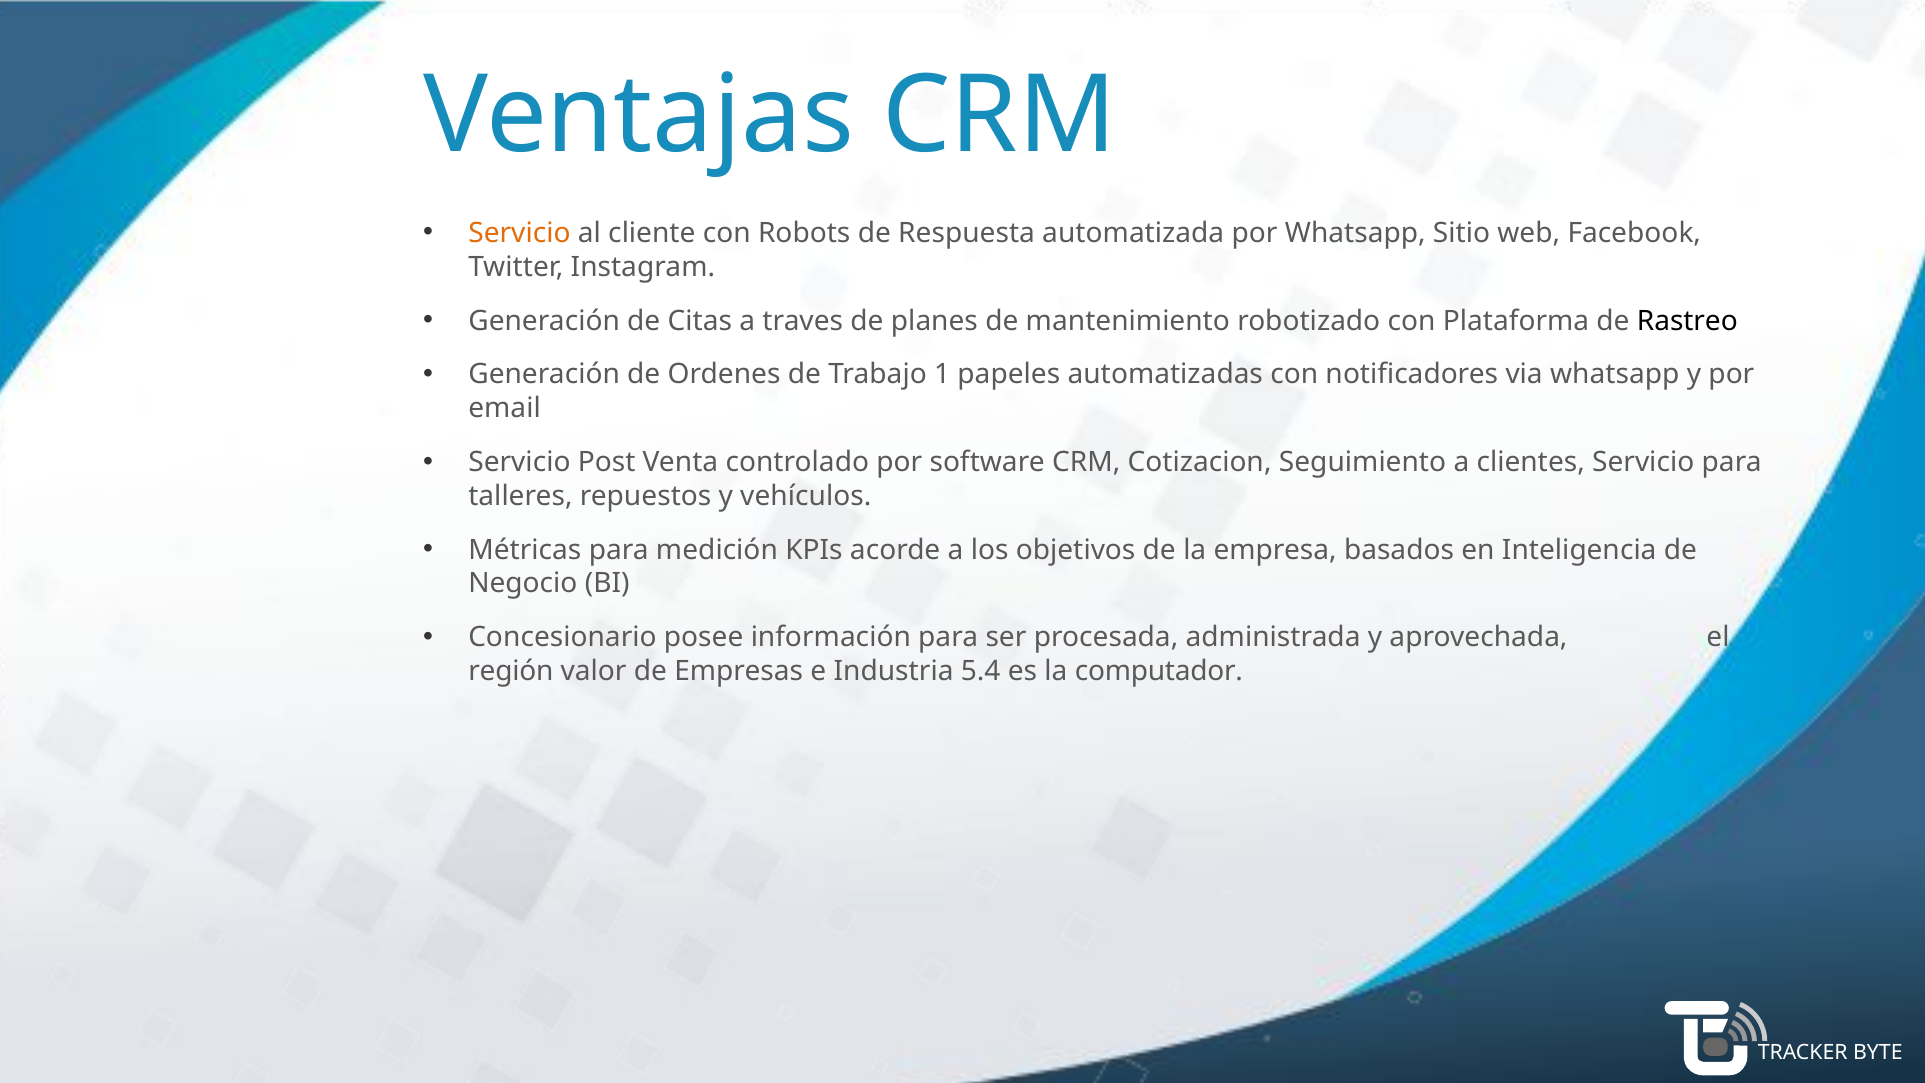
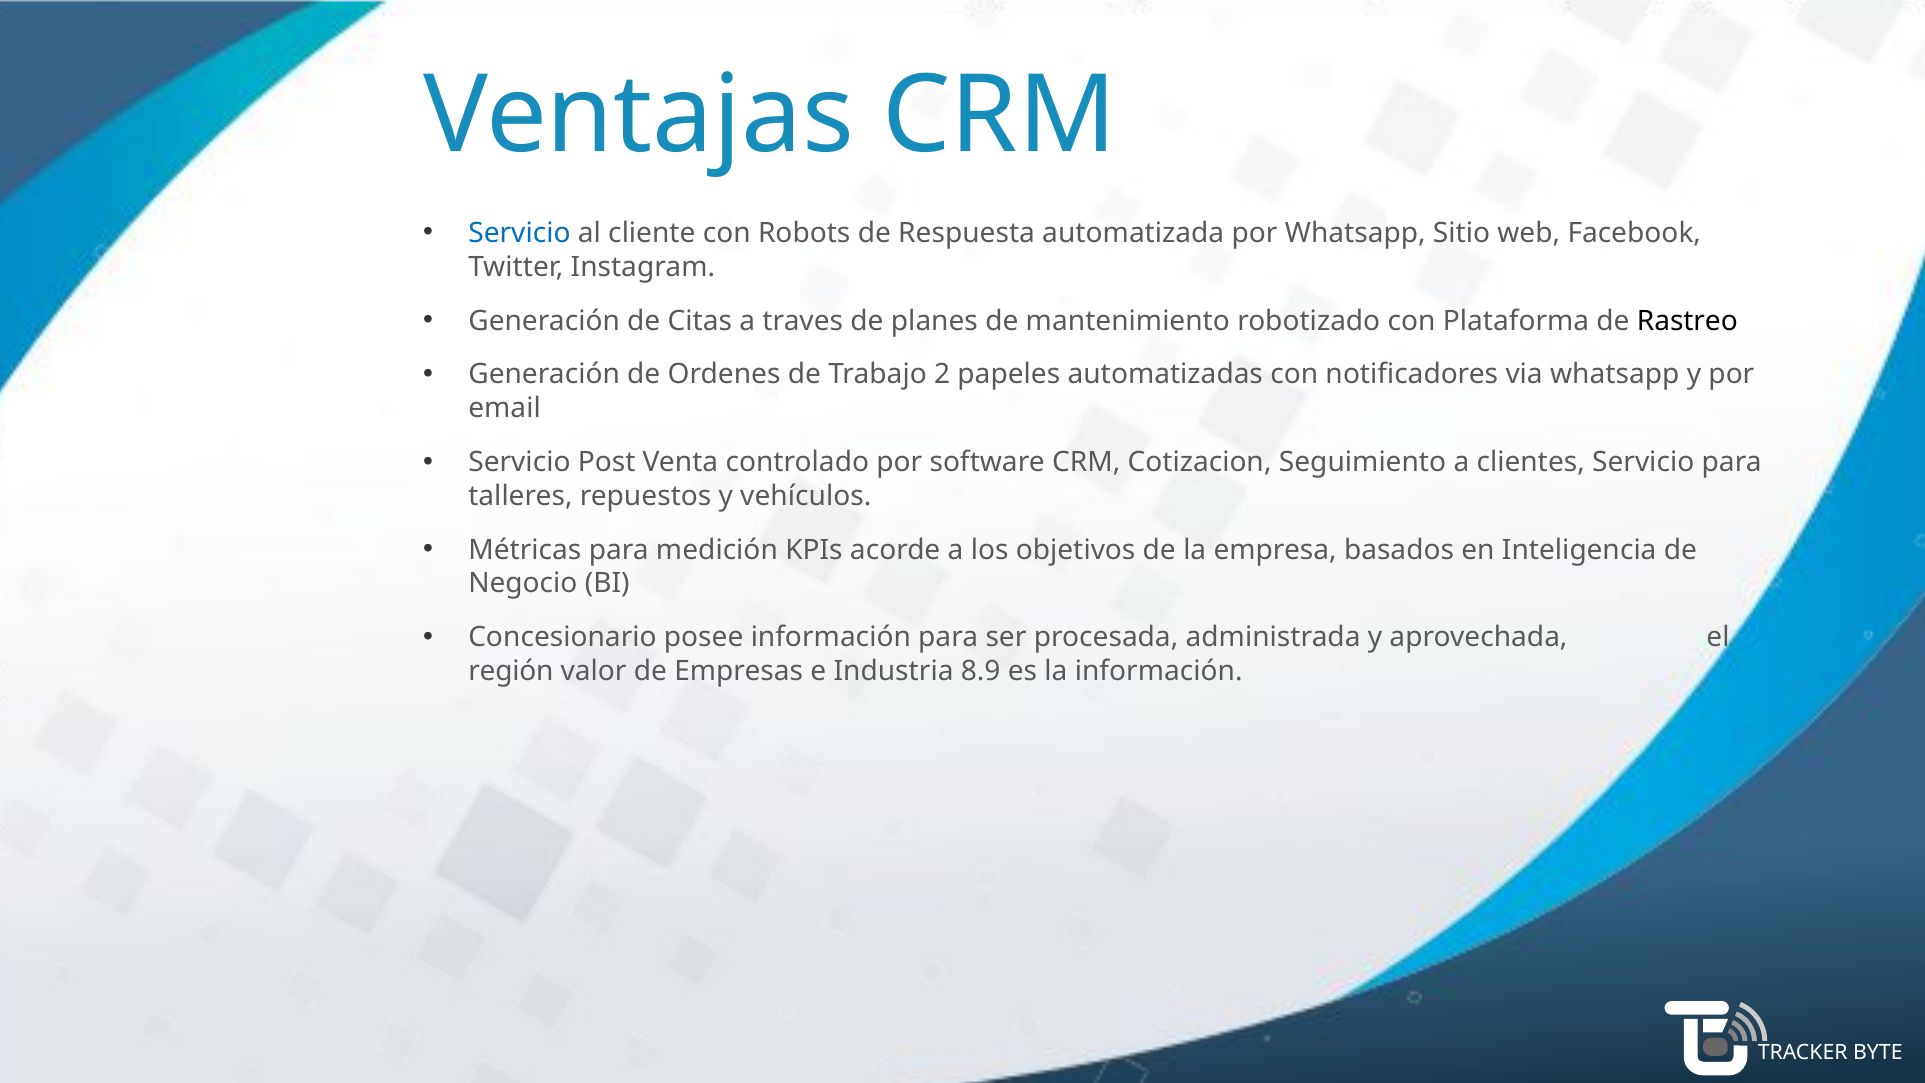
Servicio colour: orange -> blue (519, 233)
1: 1 -> 2 (942, 375)
5.4: 5.4 -> 8.9 (981, 671)
la computador: computador -> información (1159, 671)
